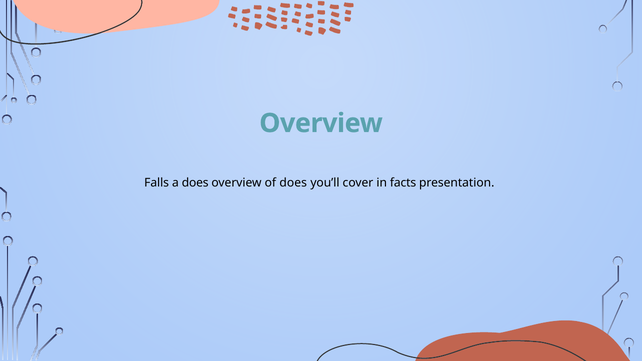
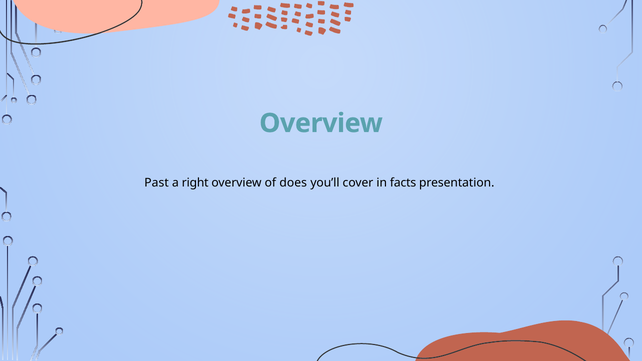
Falls: Falls -> Past (157, 183)
a does: does -> right (195, 183)
